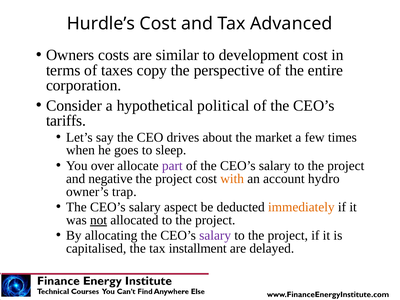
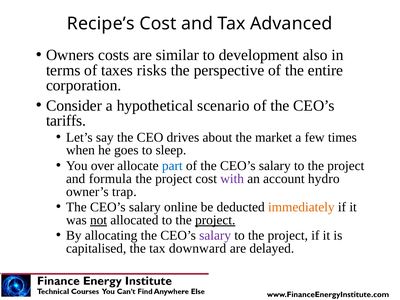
Hurdle’s: Hurdle’s -> Recipe’s (101, 24)
development cost: cost -> also (315, 55)
copy: copy -> risks (152, 70)
political: political -> scenario (223, 106)
part colour: purple -> blue (172, 166)
negative: negative -> formula (110, 179)
with colour: orange -> purple (232, 179)
aspect: aspect -> online (181, 207)
project underline: none -> present (215, 220)
installment: installment -> downward (198, 248)
